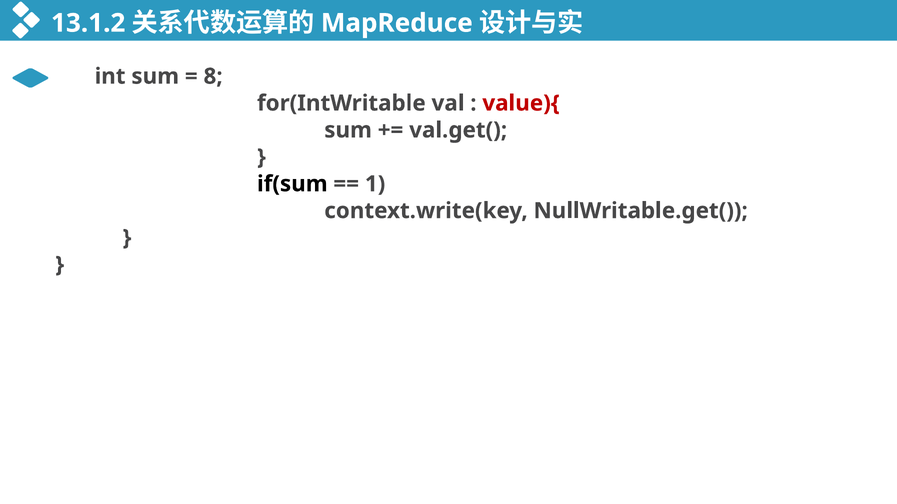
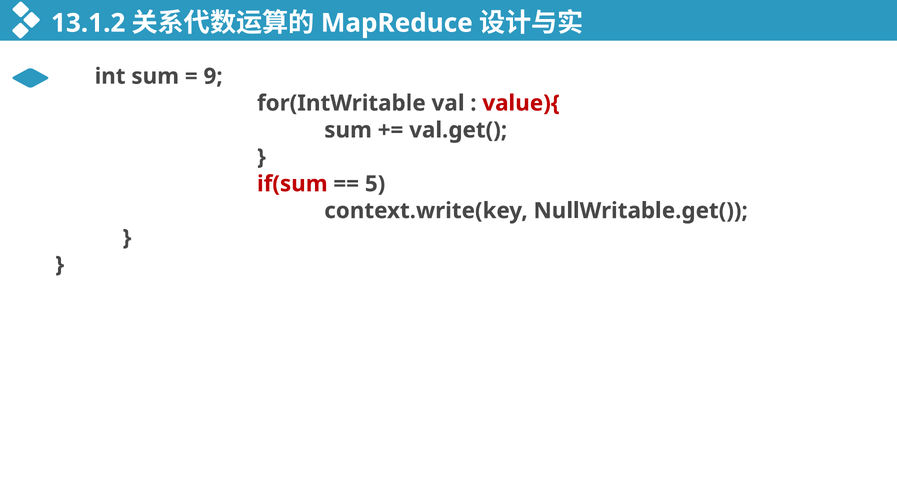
8: 8 -> 9 (213, 76)
if(sum colour: black -> red (292, 184)
1: 1 -> 5 (375, 184)
